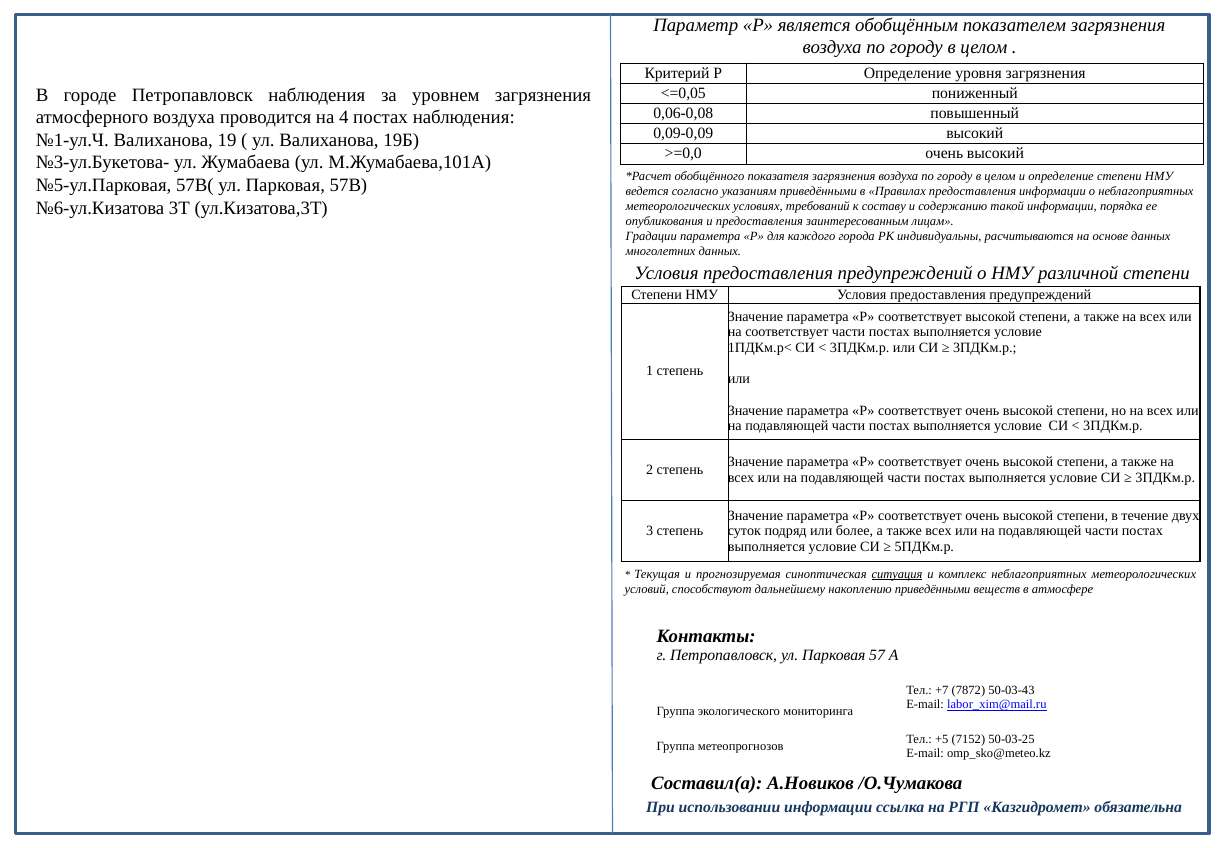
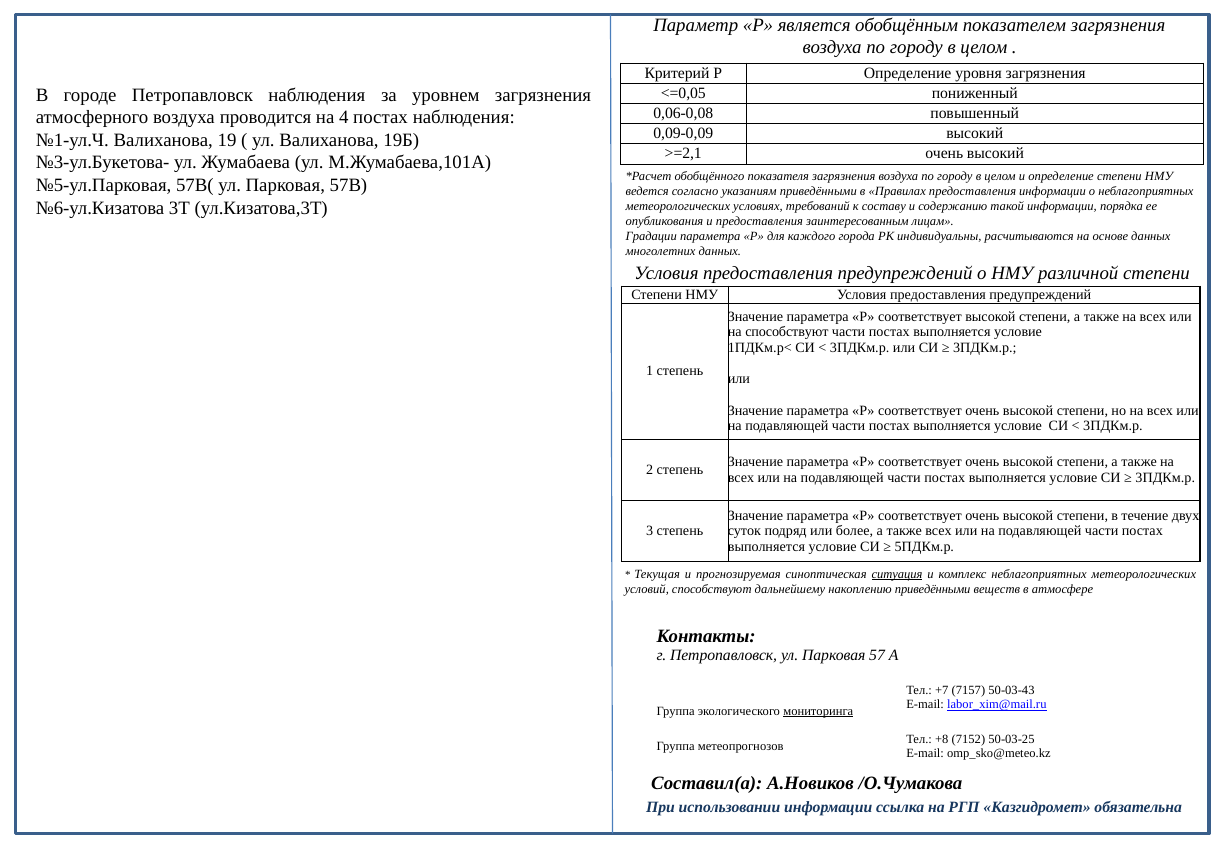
>=0,0: >=0,0 -> >=2,1 (683, 154)
на соответствует: соответствует -> способствуют (787, 332)
7872: 7872 -> 7157 (968, 690)
мониторинга underline: none -> present (818, 711)
+5: +5 -> +8 (942, 739)
